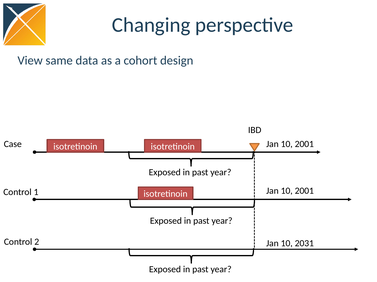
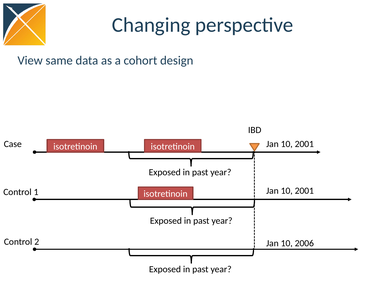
2031: 2031 -> 2006 (304, 244)
